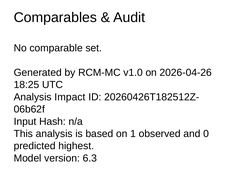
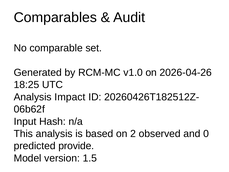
1: 1 -> 2 (133, 134)
highest: highest -> provide (76, 146)
6.3: 6.3 -> 1.5 (90, 158)
